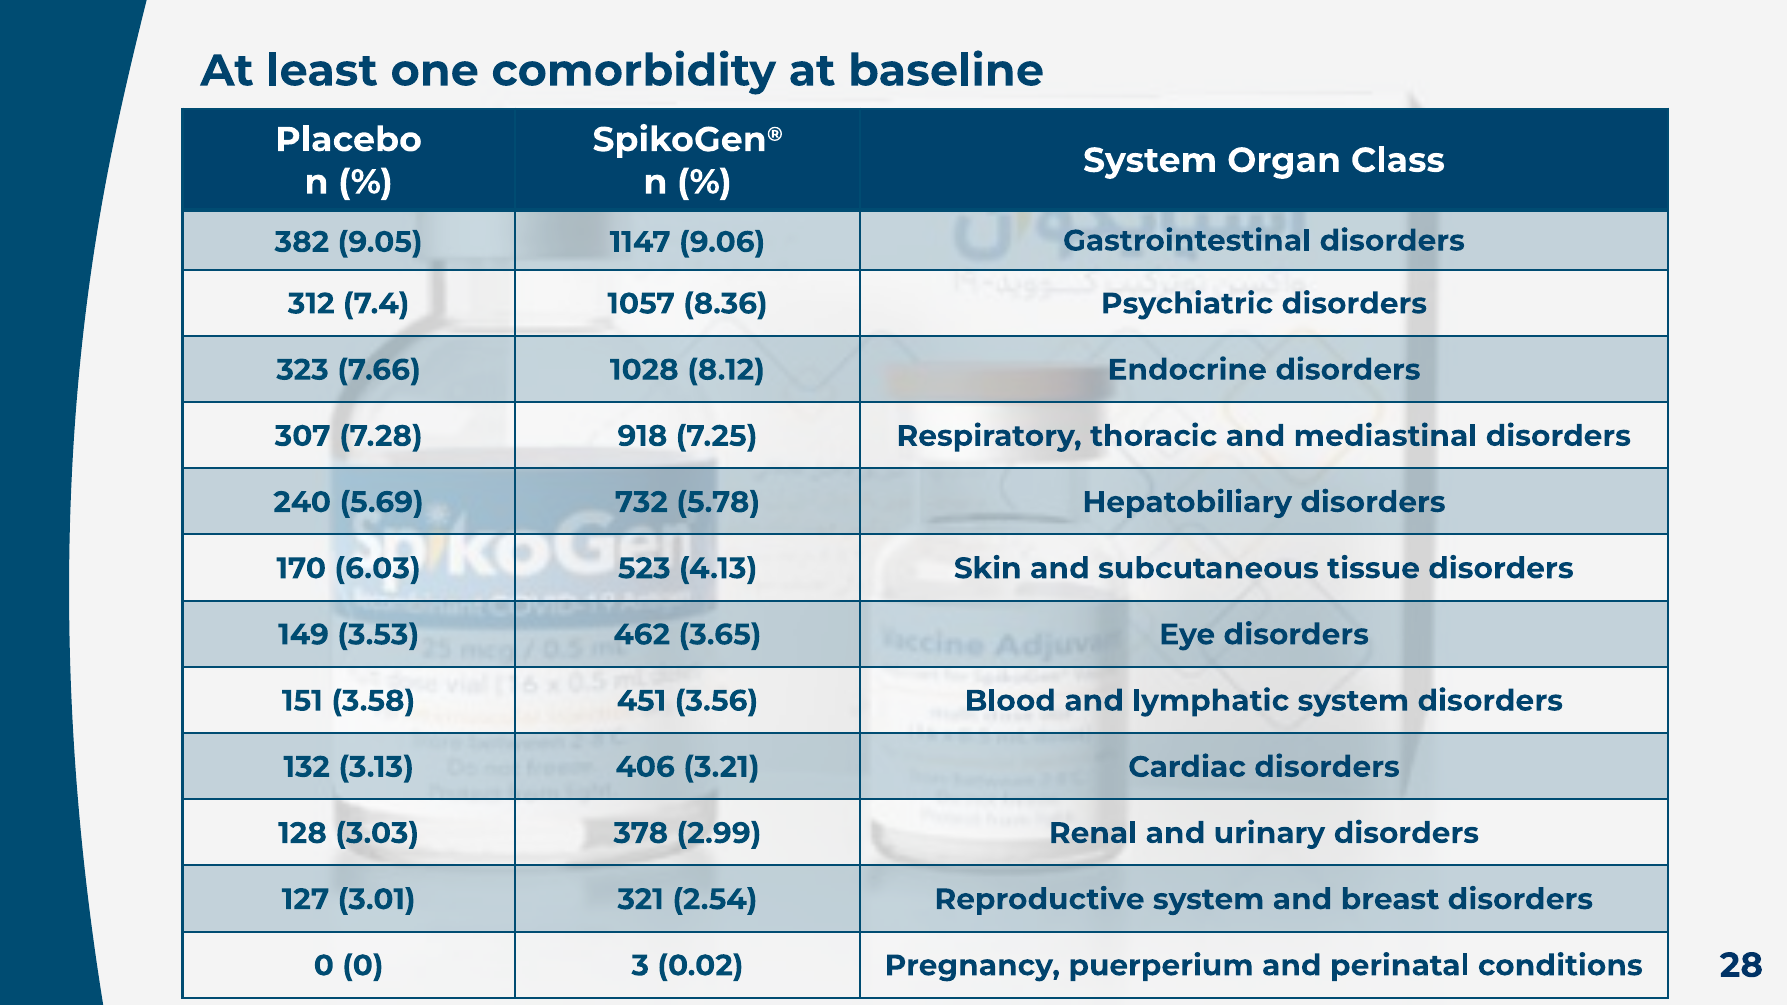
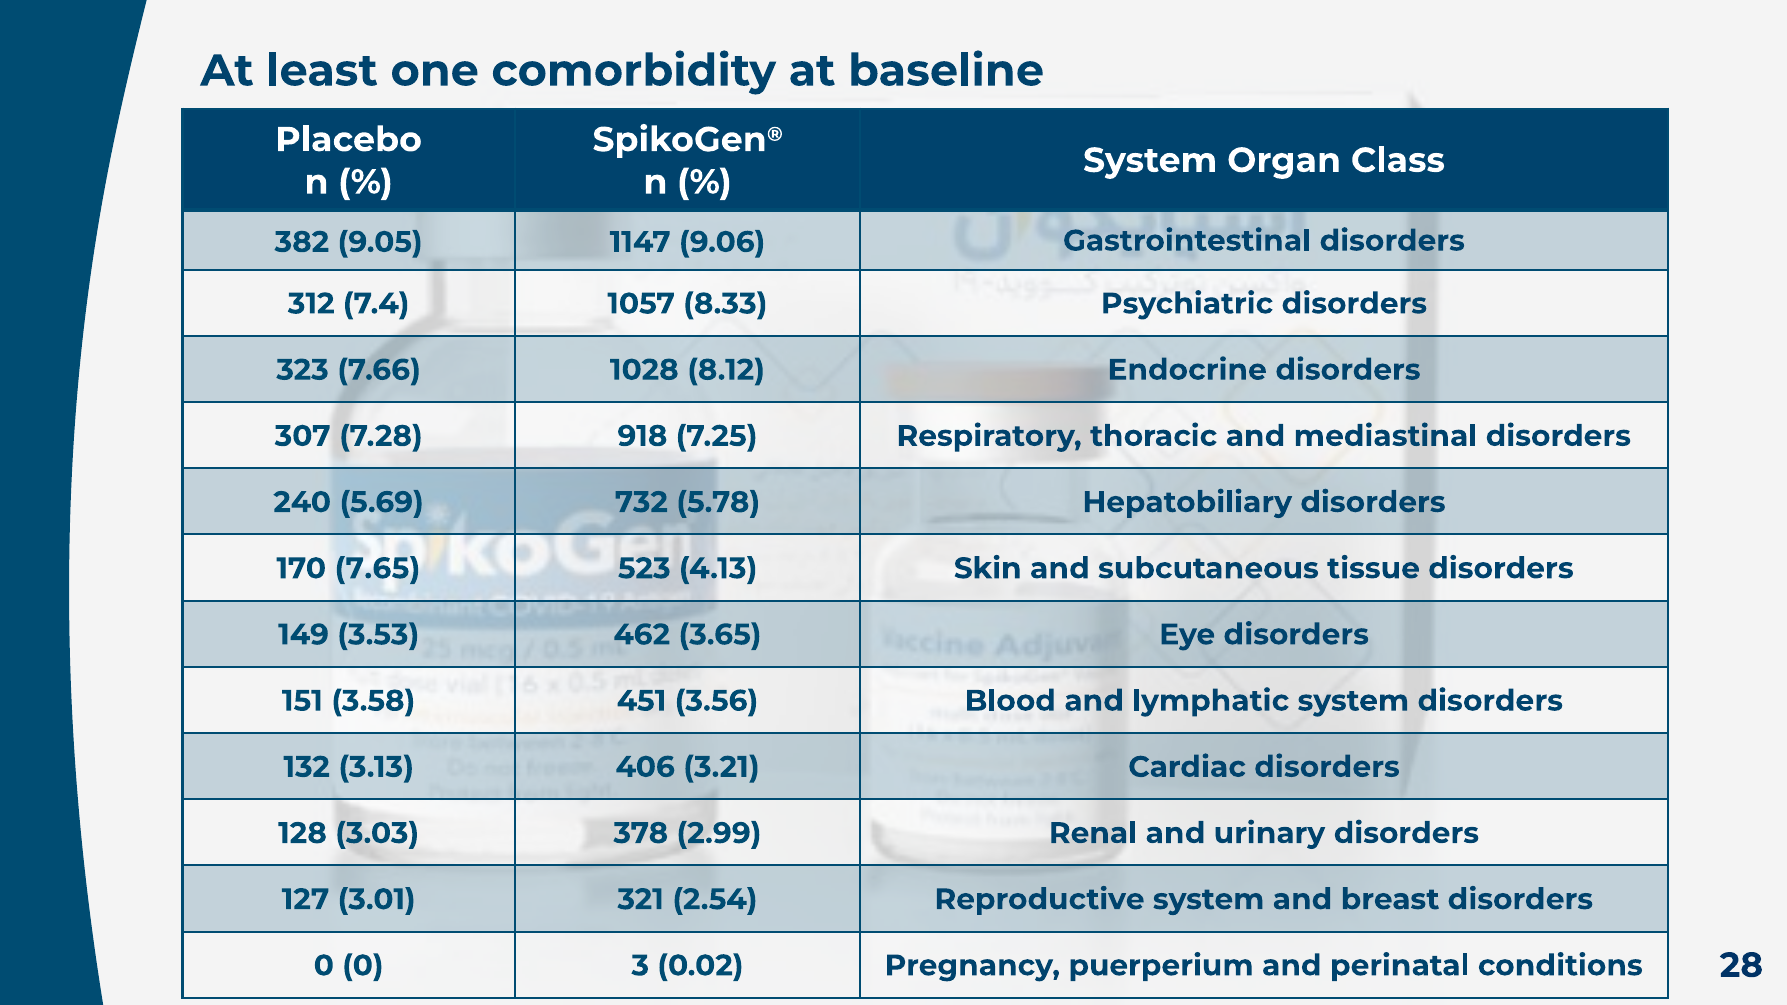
8.36: 8.36 -> 8.33 (725, 304)
6.03: 6.03 -> 7.65 (377, 569)
